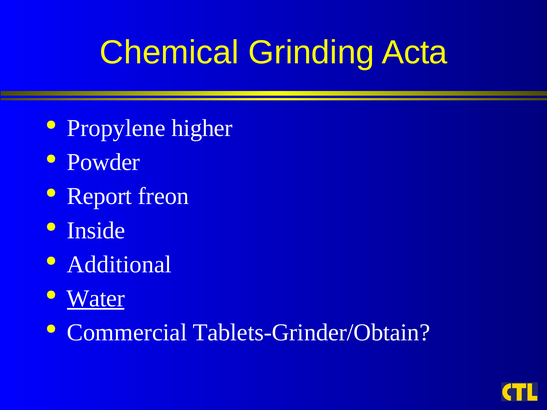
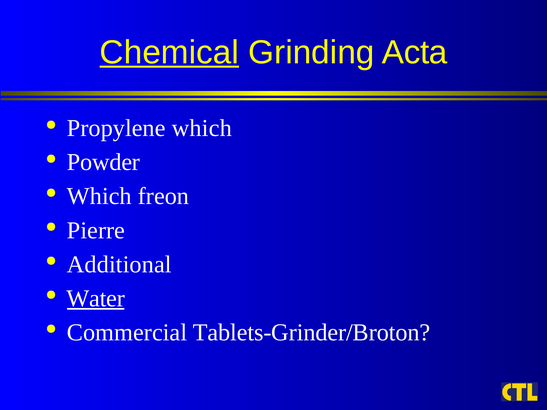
Chemical underline: none -> present (169, 52)
Propylene higher: higher -> which (202, 128)
Report: Report -> Which (99, 196)
Inside: Inside -> Pierre (96, 230)
Tablets-Grinder/Obtain: Tablets-Grinder/Obtain -> Tablets-Grinder/Broton (311, 333)
